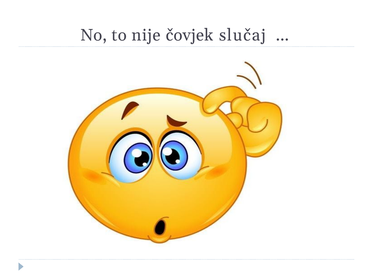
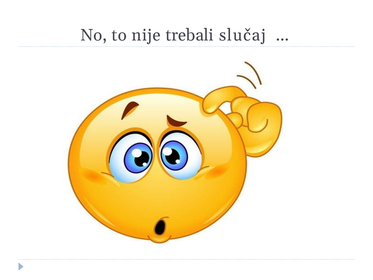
čovjek: čovjek -> trebali (190, 35)
